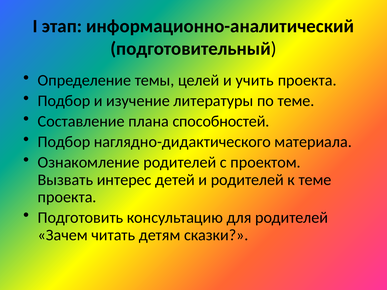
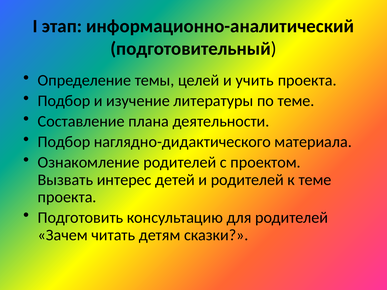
способностей: способностей -> деятельности (221, 121)
